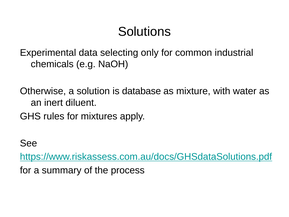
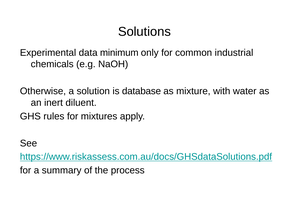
selecting: selecting -> minimum (119, 53)
